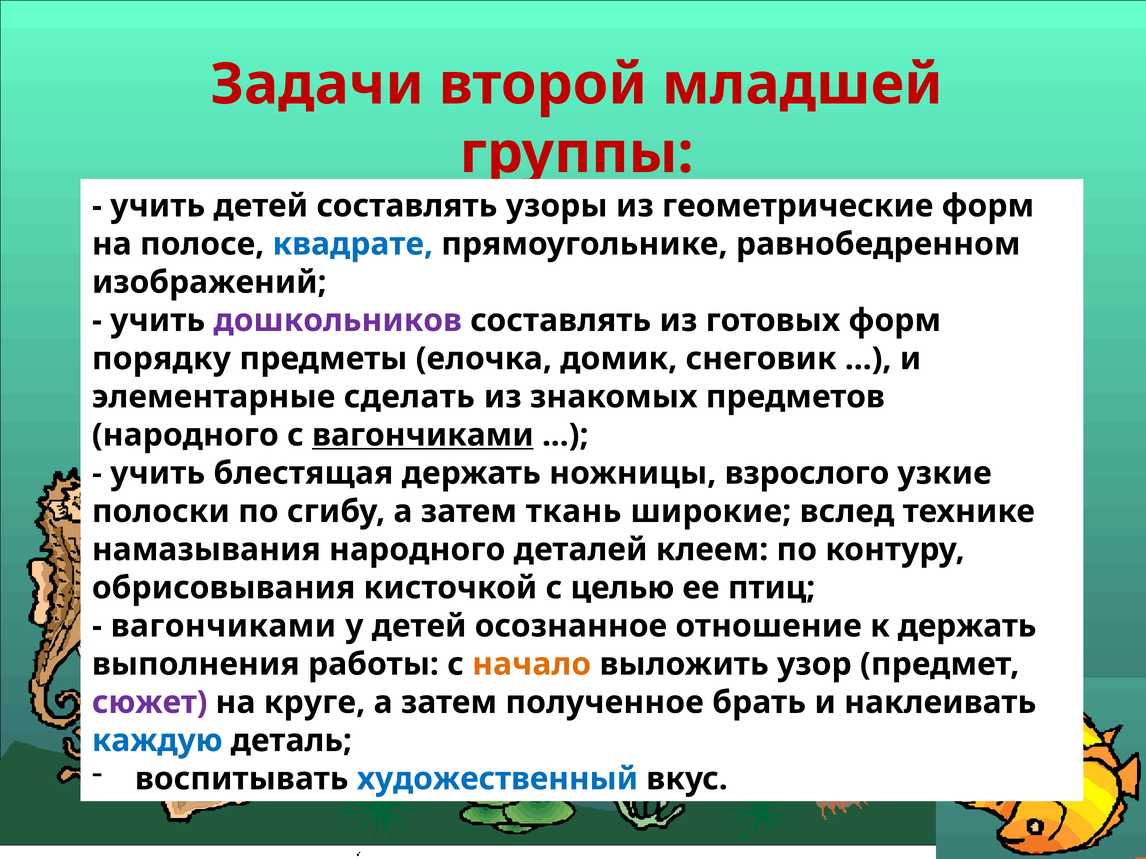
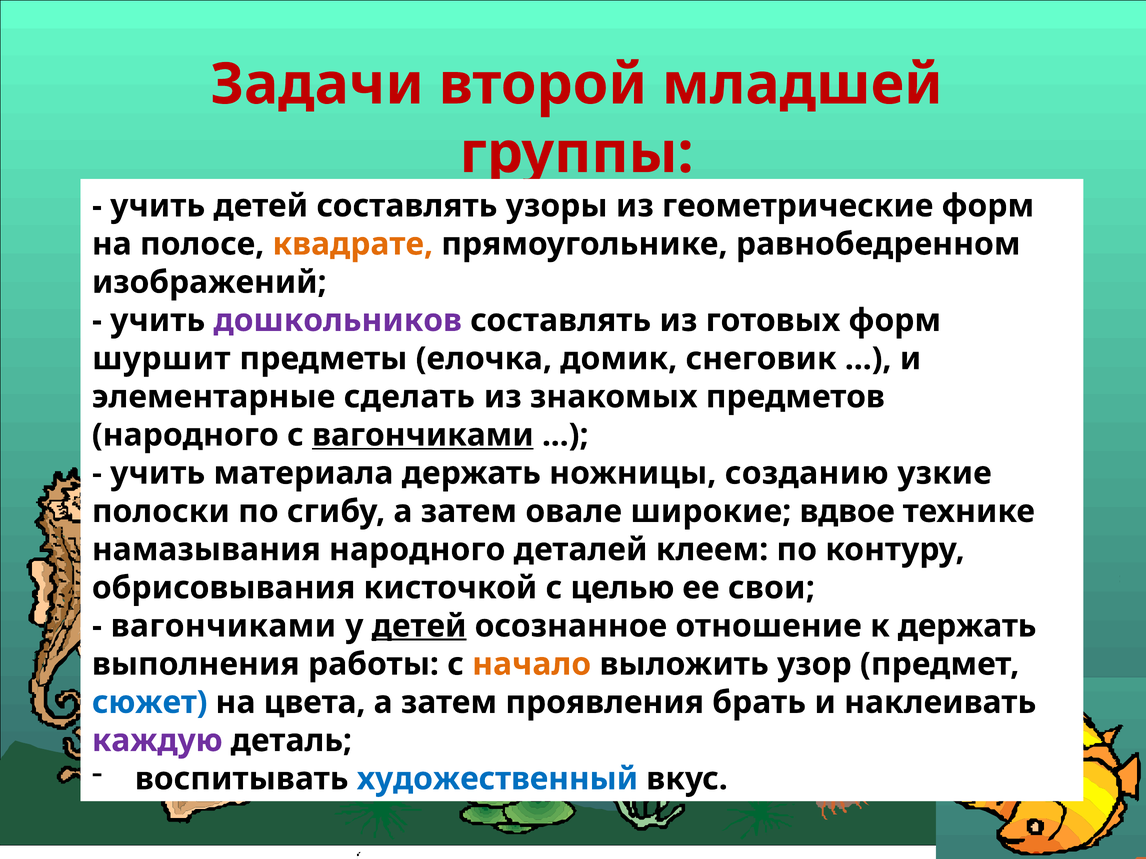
квадрате colour: blue -> orange (353, 244)
порядку: порядку -> шуршит (161, 359)
блестящая: блестящая -> материала (303, 474)
взрослого: взрослого -> созданию (807, 474)
ткань: ткань -> овале (574, 512)
вслед: вслед -> вдвое (847, 512)
птиц: птиц -> свои (771, 588)
детей underline: none -> present (419, 626)
сюжет colour: purple -> blue (150, 703)
круге: круге -> цвета (315, 703)
полученное: полученное -> проявления (605, 703)
каждую colour: blue -> purple (157, 741)
